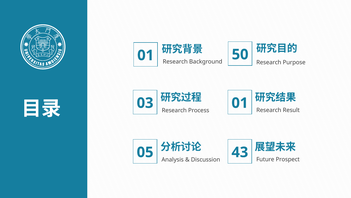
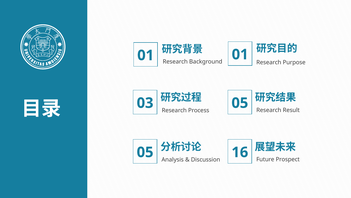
01 50: 50 -> 01 (240, 54)
03 01: 01 -> 05 (240, 103)
43: 43 -> 16 (240, 152)
